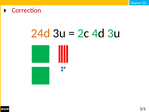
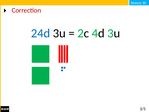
24d colour: orange -> blue (41, 33)
